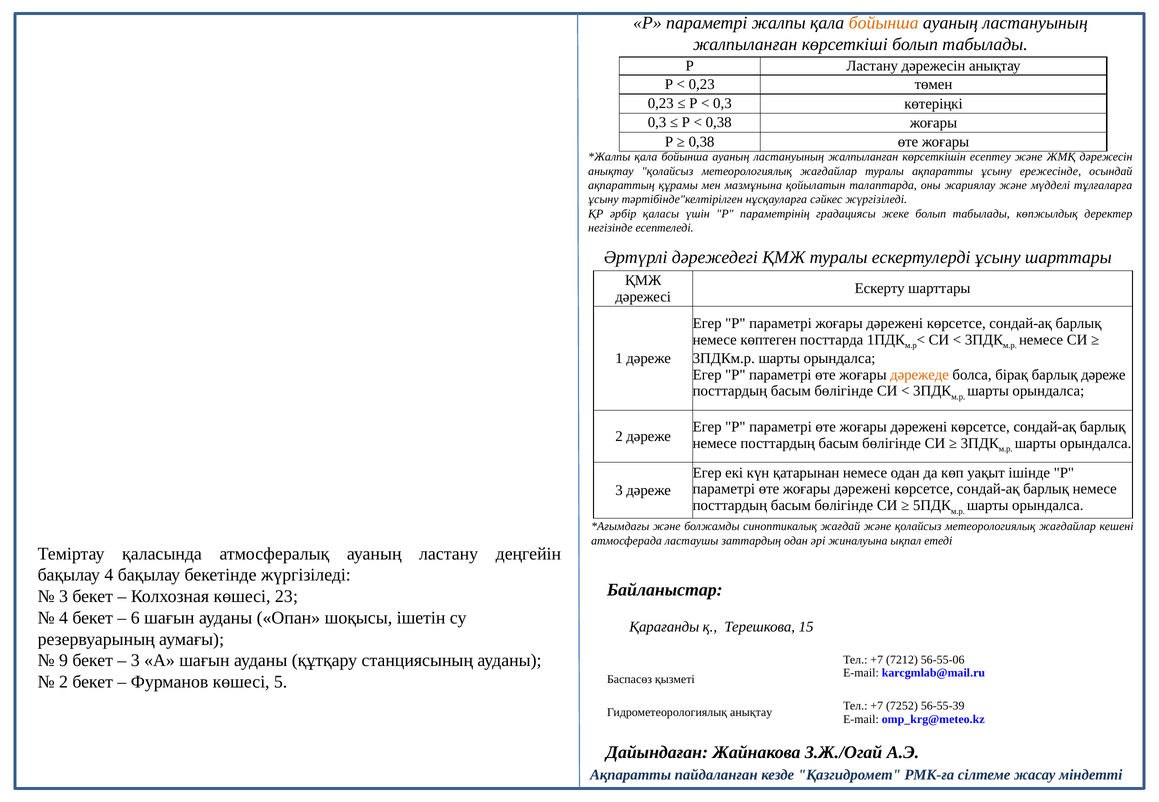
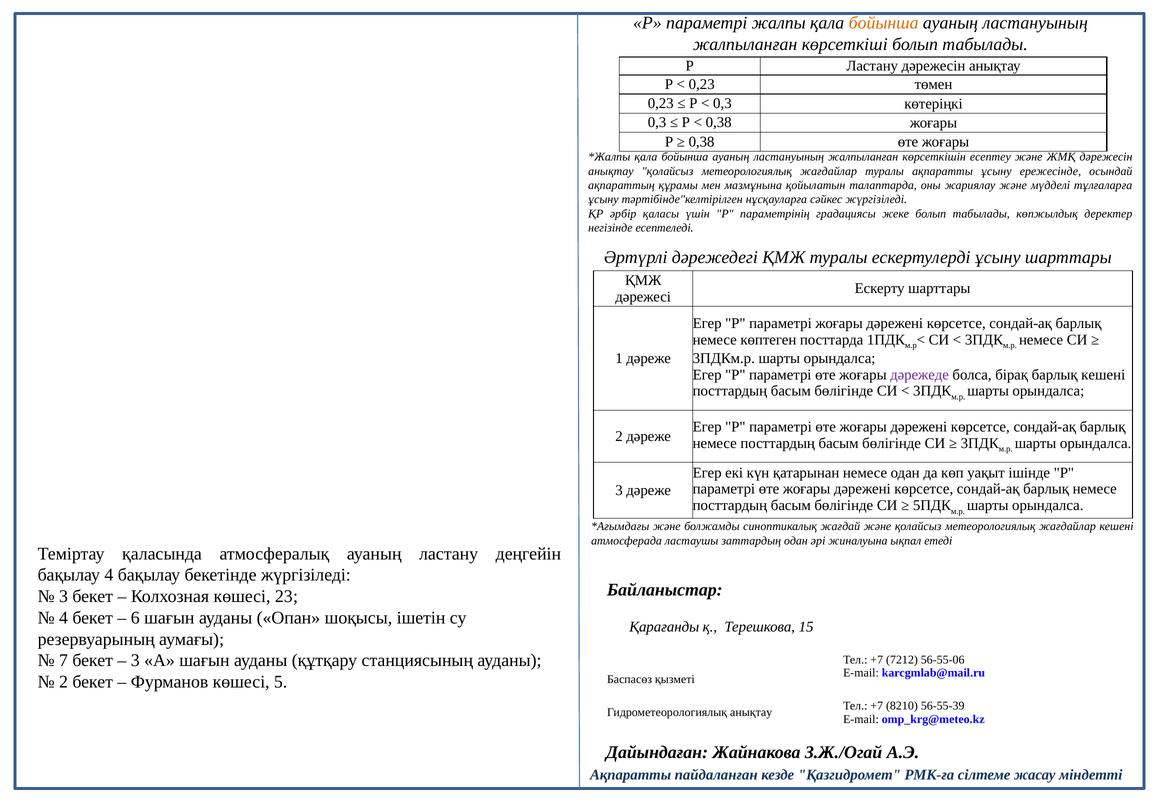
дәрежеде colour: orange -> purple (920, 375)
барлық дәреже: дәреже -> кешені (1103, 375)
9: 9 -> 7 (64, 661)
7252: 7252 -> 8210 (902, 706)
